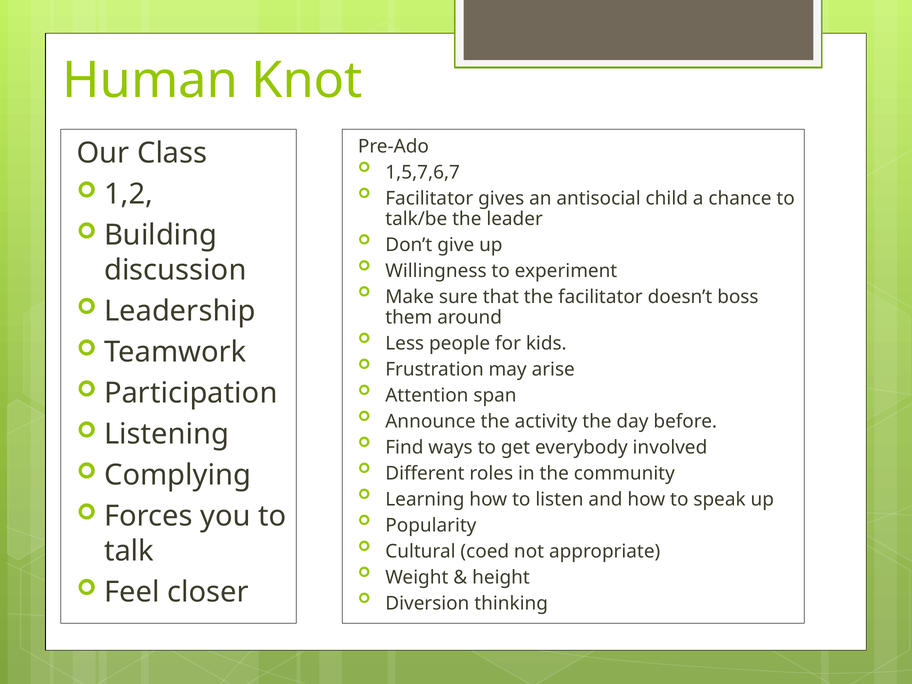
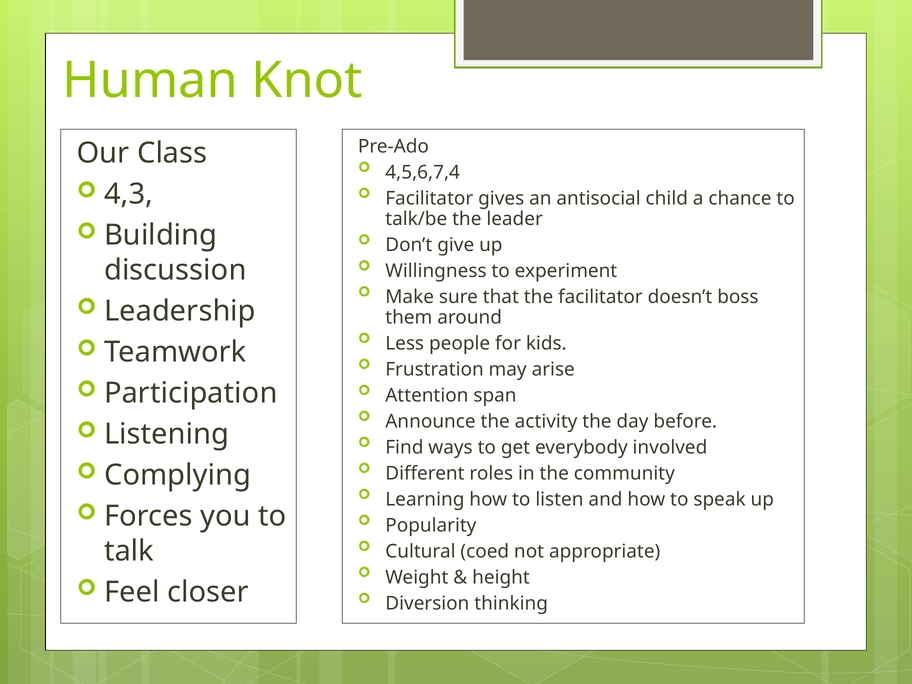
1,5,7,6,7: 1,5,7,6,7 -> 4,5,6,7,4 (423, 172)
1,2: 1,2 -> 4,3 (129, 194)
